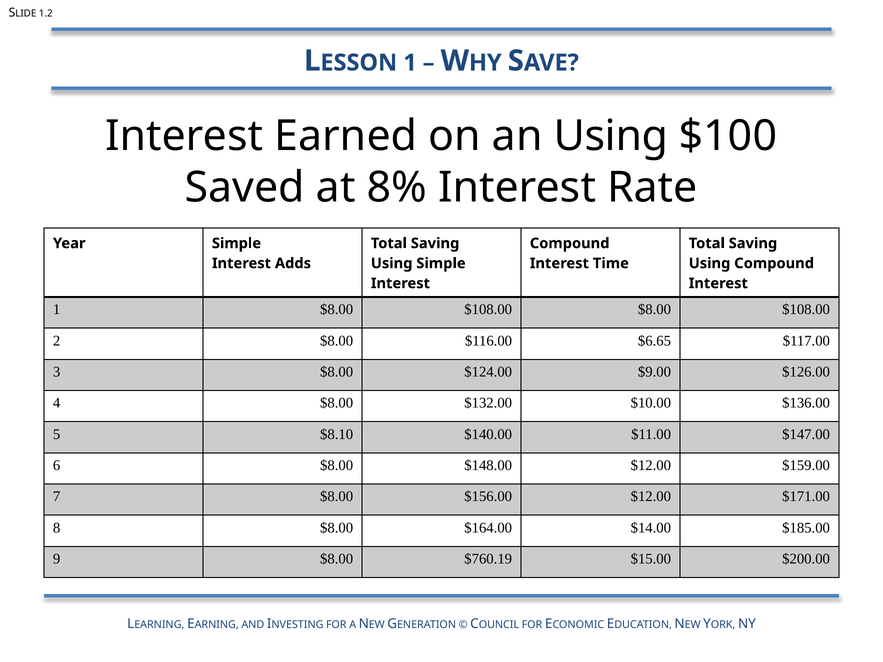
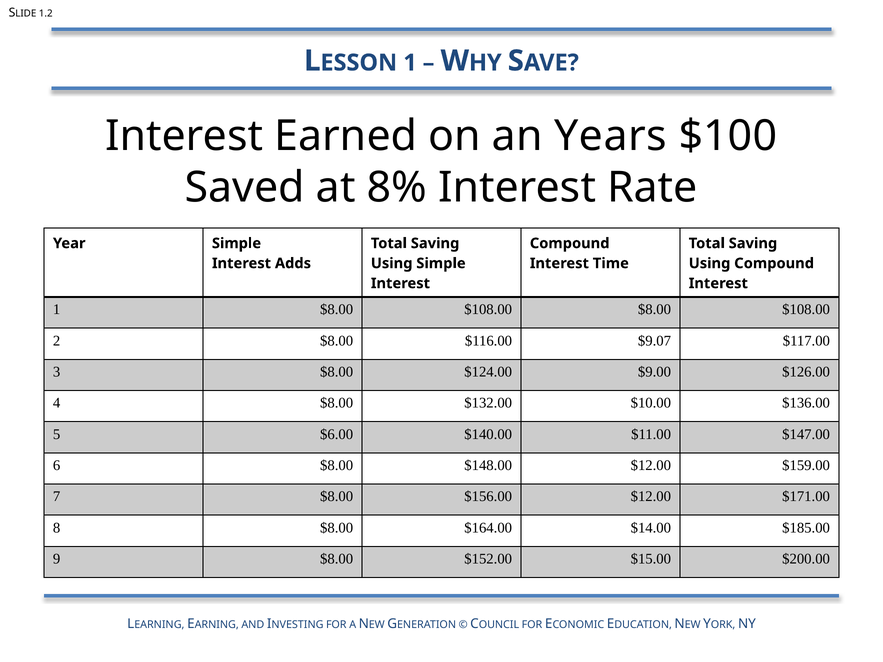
an Using: Using -> Years (610, 136)
$6.65: $6.65 -> $9.07 (655, 341)
$8.10: $8.10 -> $6.00 (337, 434)
$760.19: $760.19 -> $152.00 (488, 559)
